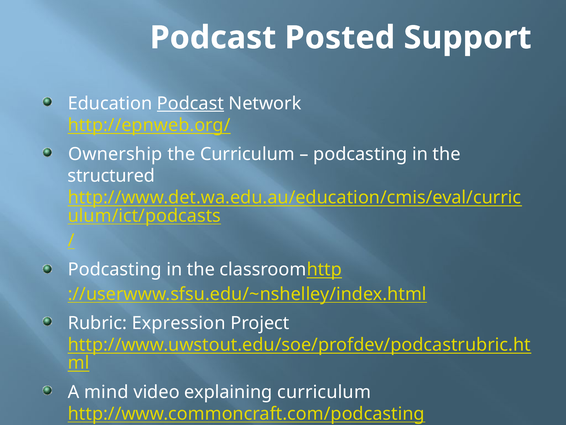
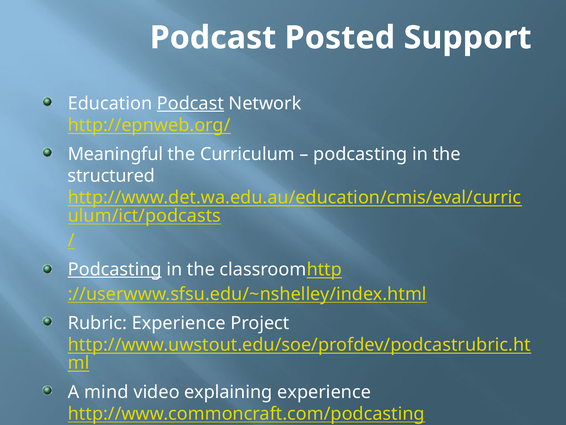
Ownership: Ownership -> Meaningful (115, 154)
Podcasting underline: none -> present (115, 269)
Rubric Expression: Expression -> Experience (179, 323)
explaining curriculum: curriculum -> experience (324, 392)
